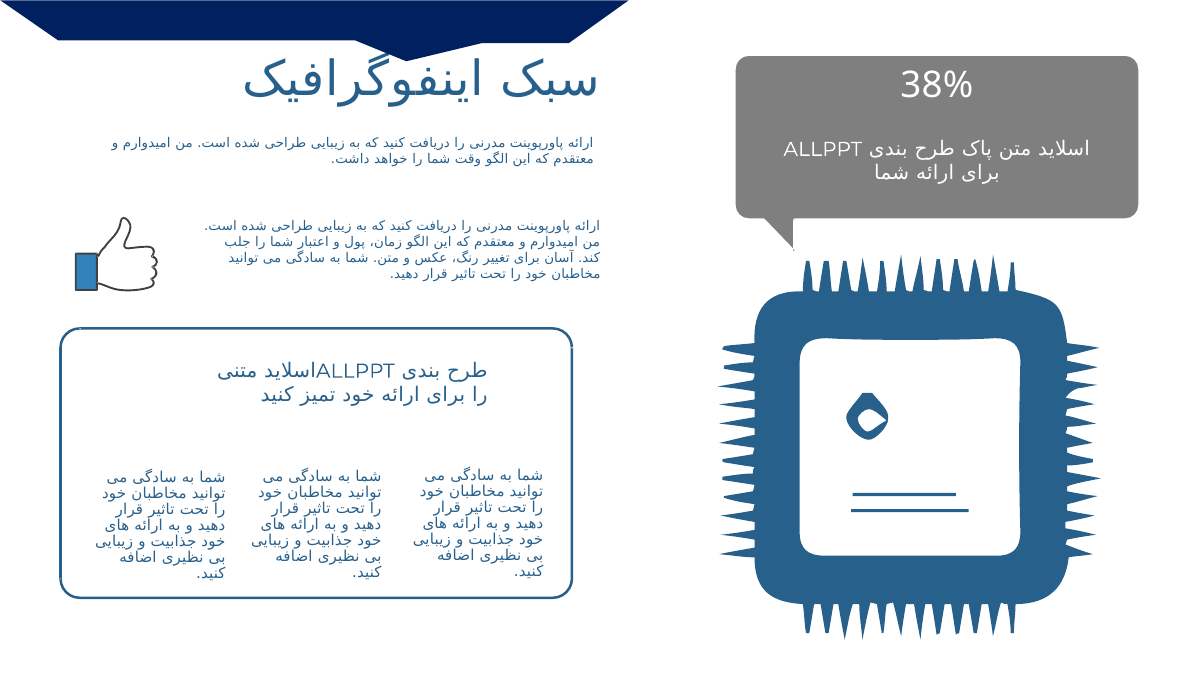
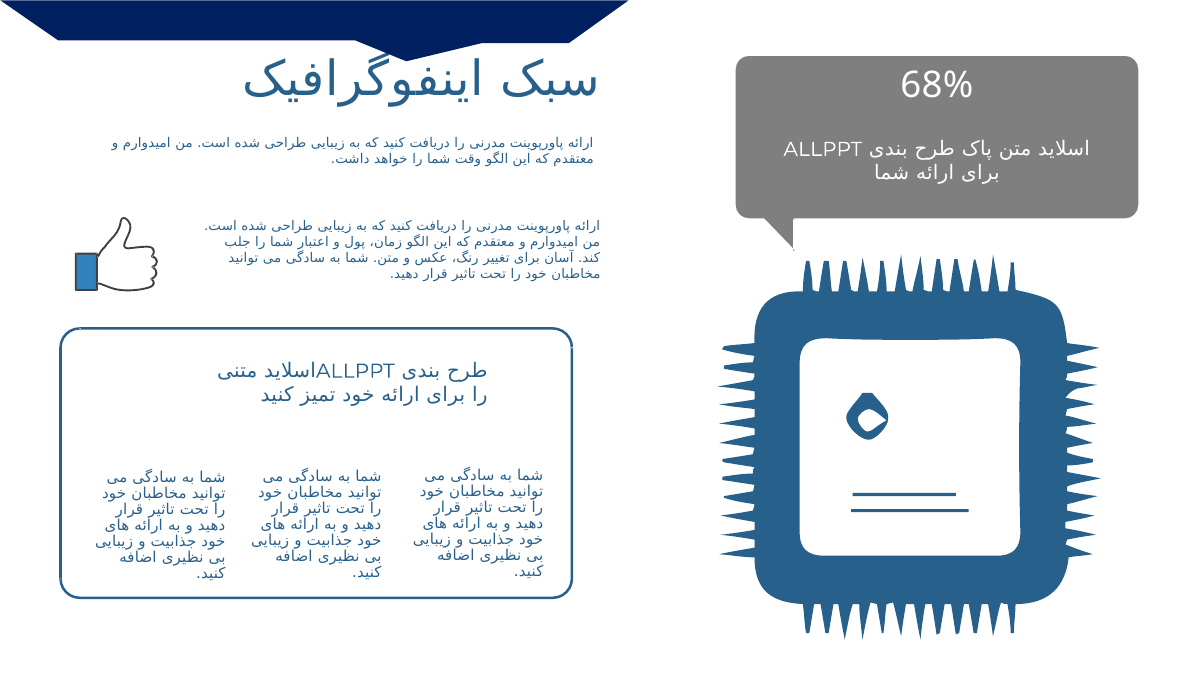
38%: 38% -> 68% (937, 86)
